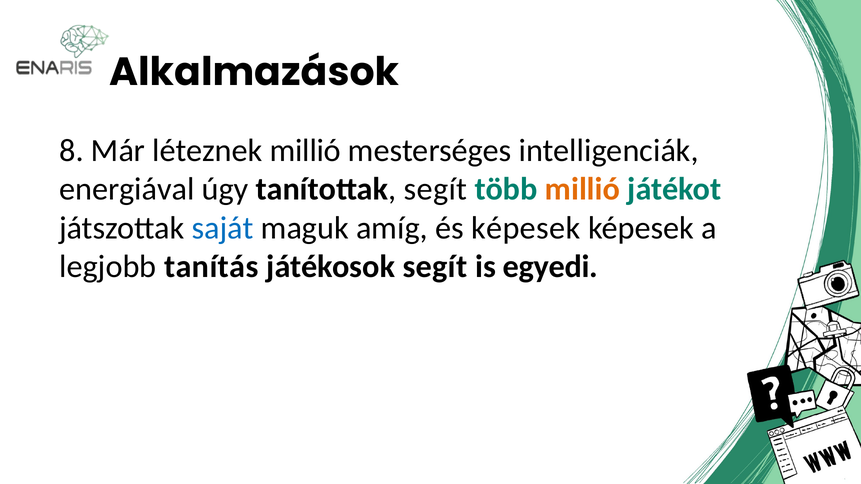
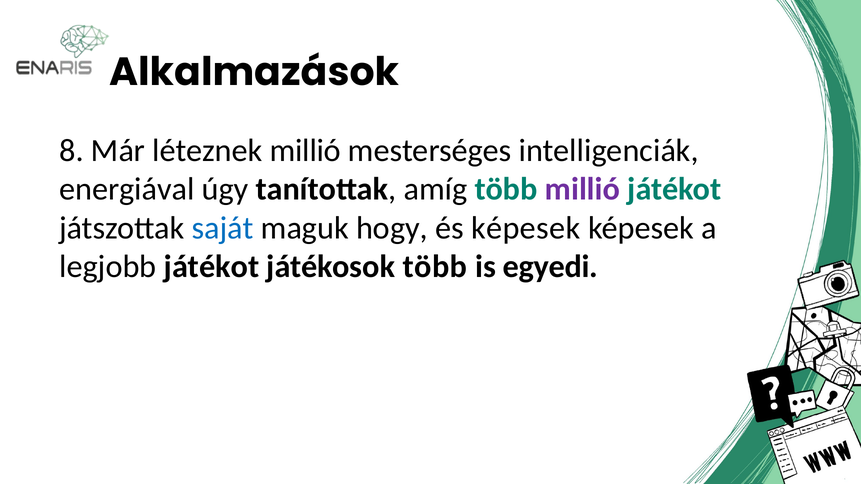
tanítottak segít: segít -> amíg (436, 189)
millió colour: orange -> purple (582, 189)
amíg: amíg -> hogy (392, 228)
legjobb tanítás: tanítás -> játékot (211, 267)
játékosok segít: segít -> több (435, 267)
